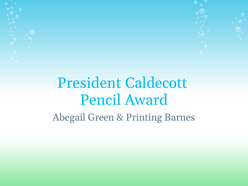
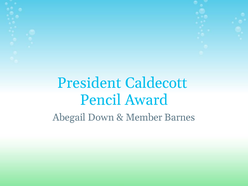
Green: Green -> Down (101, 117)
Printing: Printing -> Member (144, 117)
